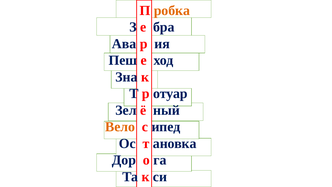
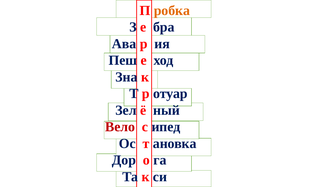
Вело colour: orange -> red (120, 127)
